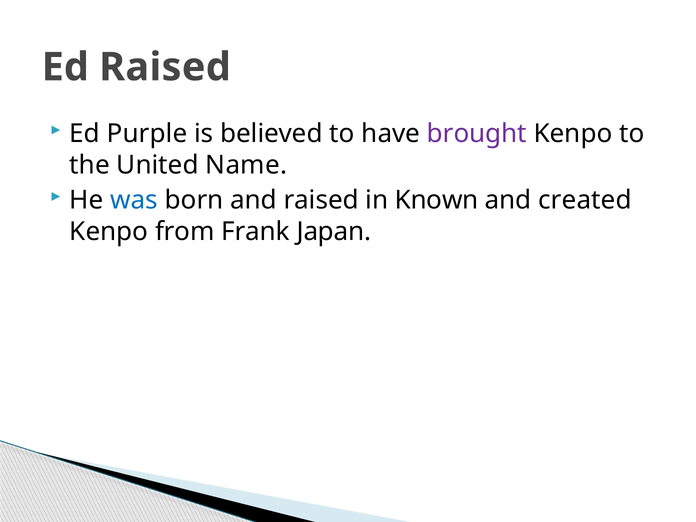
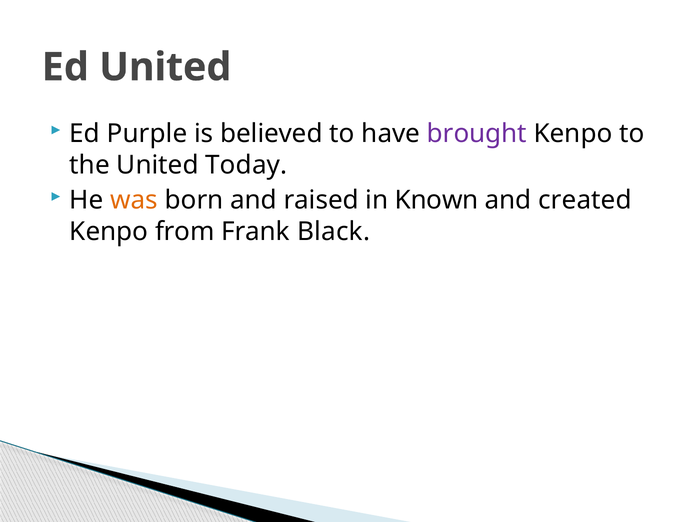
Ed Raised: Raised -> United (165, 67)
Name: Name -> Today (246, 165)
was colour: blue -> orange (134, 200)
Japan: Japan -> Black (334, 232)
